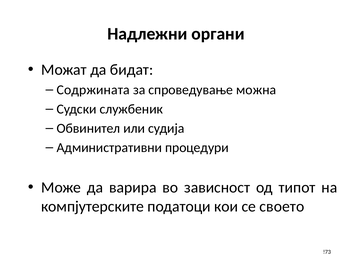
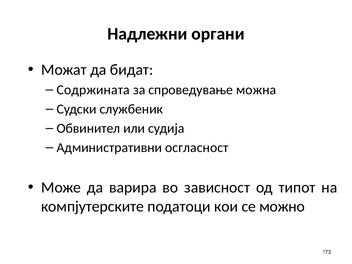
процедури: процедури -> осгласност (197, 148)
своето: своето -> можно (282, 206)
